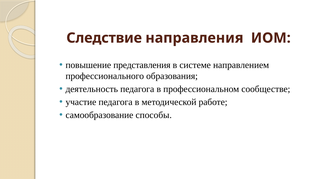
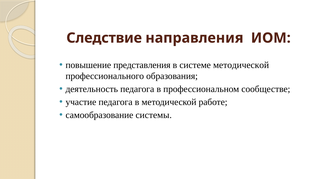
системе направлением: направлением -> методической (241, 65)
способы: способы -> системы (154, 115)
